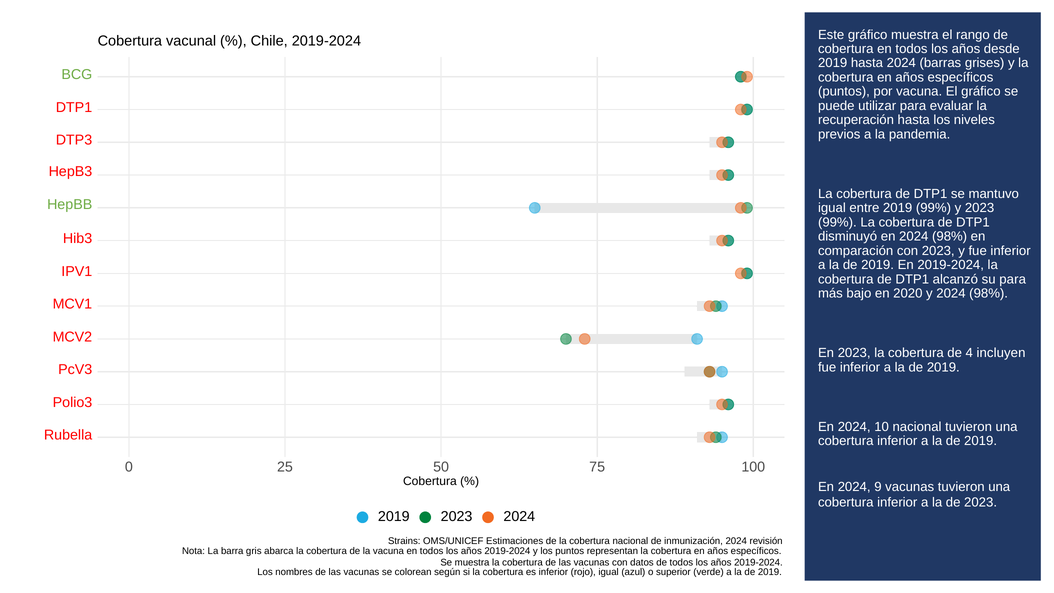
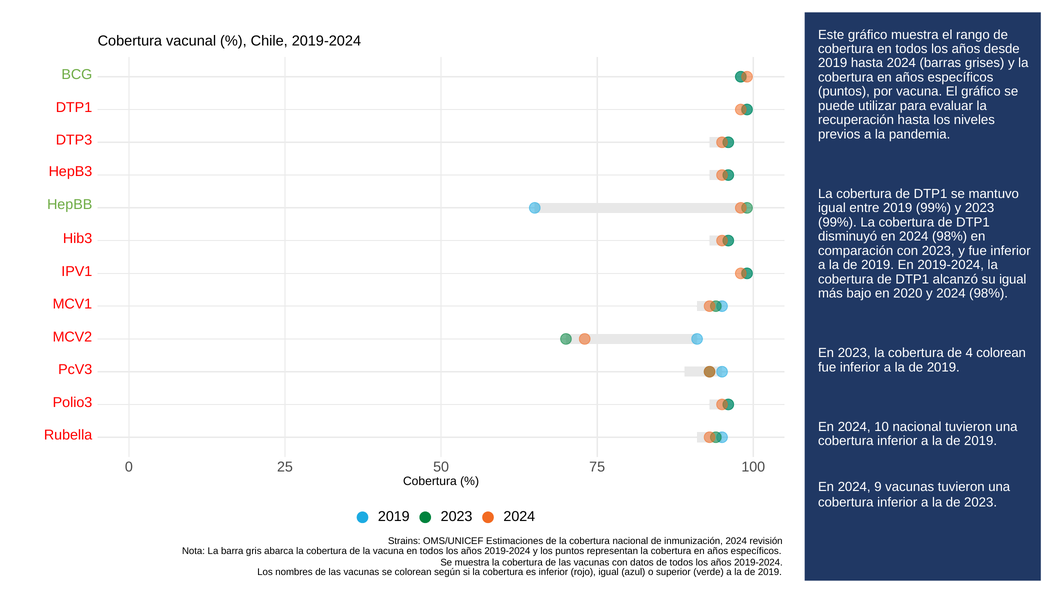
su para: para -> igual (1013, 279)
4 incluyen: incluyen -> colorean (1001, 353)
